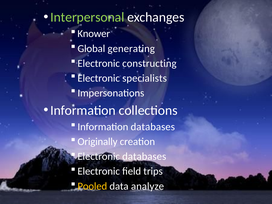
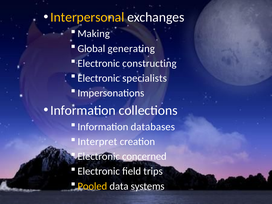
Interpersonal colour: light green -> yellow (87, 17)
Knower: Knower -> Making (94, 34)
Originally: Originally -> Interpret (97, 142)
Electronic databases: databases -> concerned (144, 156)
analyze: analyze -> systems (148, 186)
